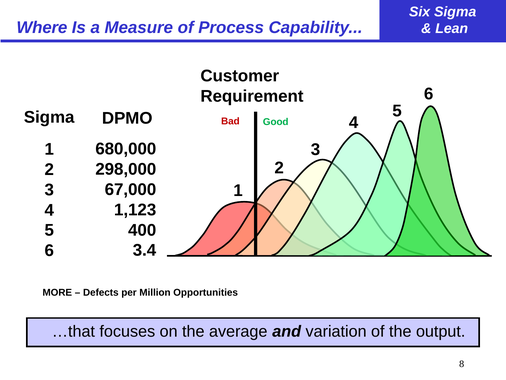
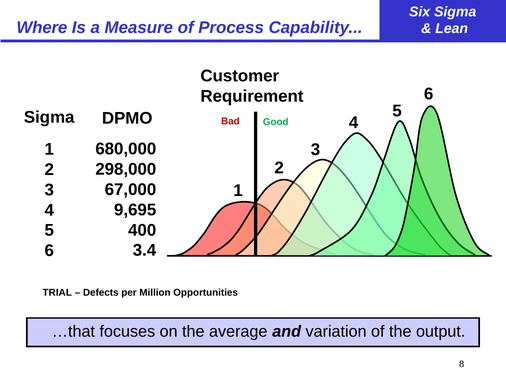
1,123: 1,123 -> 9,695 (135, 210)
MORE: MORE -> TRIAL (57, 292)
